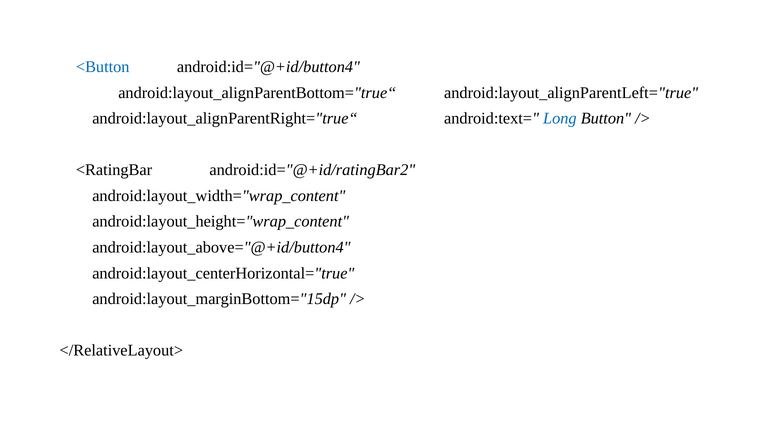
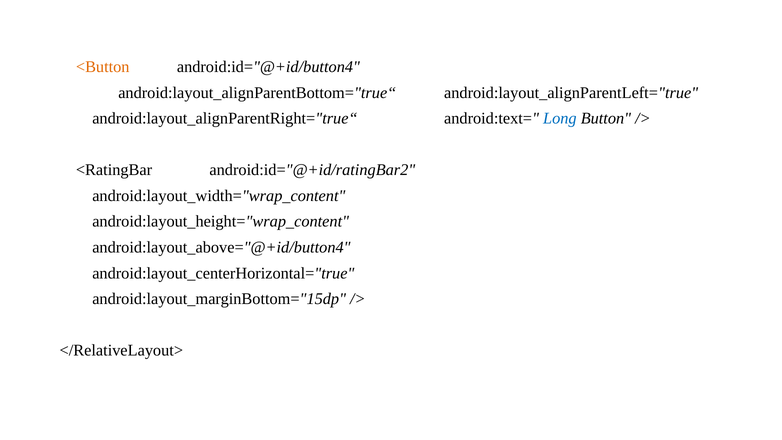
<Button colour: blue -> orange (103, 67)
